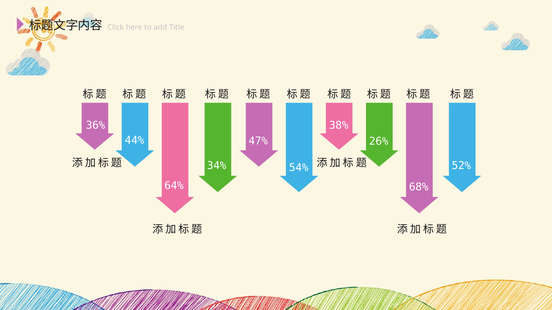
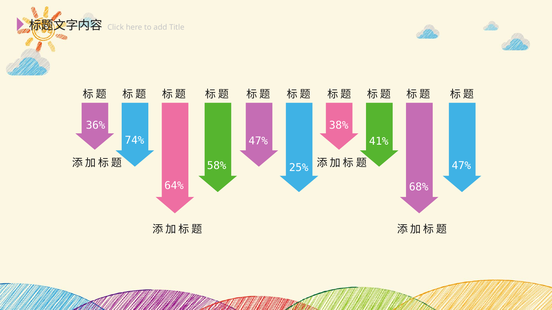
44%: 44% -> 74% (135, 140)
26%: 26% -> 41% (379, 141)
52%: 52% -> 47% (461, 166)
34%: 34% -> 58% (217, 166)
54%: 54% -> 25% (299, 168)
